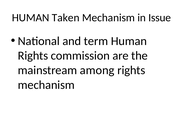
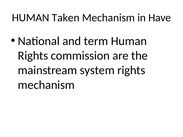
Issue: Issue -> Have (160, 18)
among: among -> system (97, 70)
